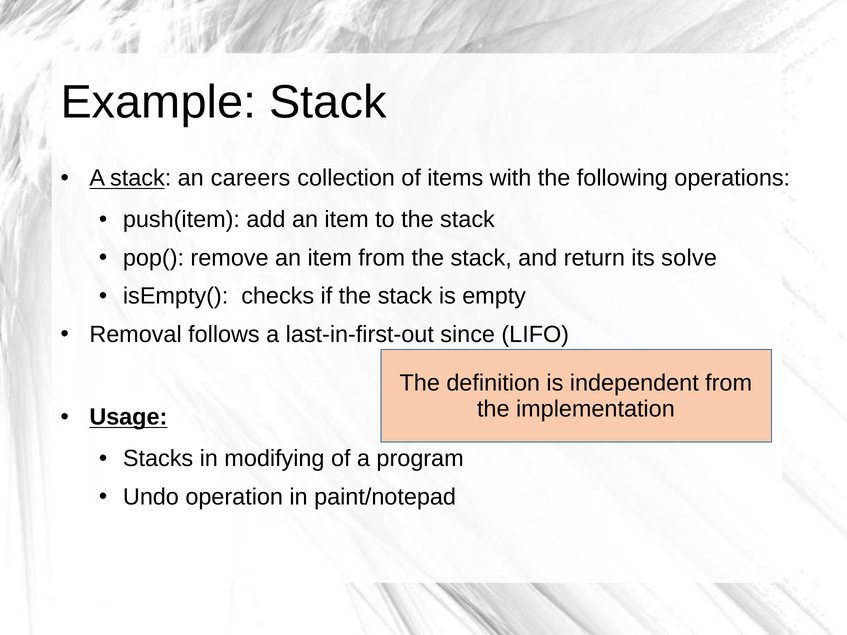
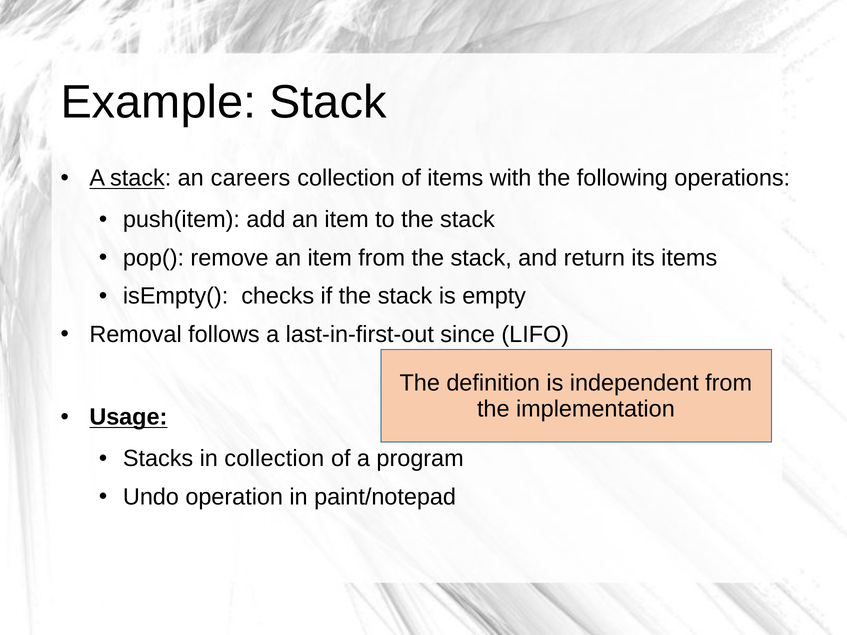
its solve: solve -> items (689, 258)
in modifying: modifying -> collection (274, 459)
